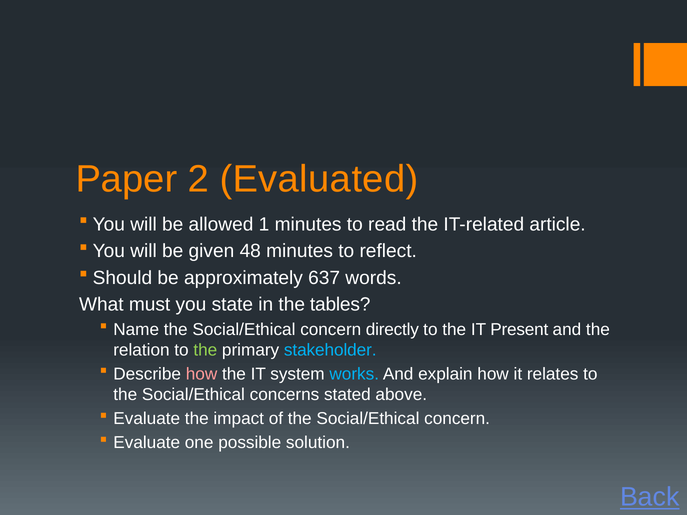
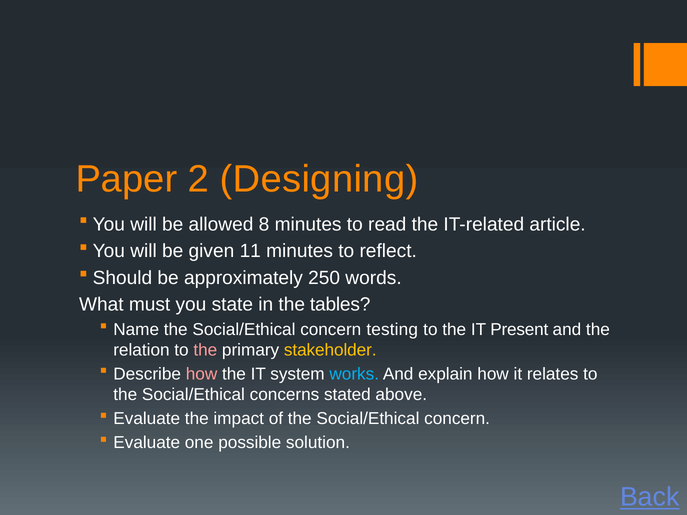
Evaluated: Evaluated -> Designing (319, 179)
1: 1 -> 8 (264, 224)
48: 48 -> 11 (250, 251)
637: 637 -> 250 (324, 278)
directly: directly -> testing (392, 330)
the colour: light green -> pink (205, 350)
stakeholder colour: light blue -> yellow (330, 350)
